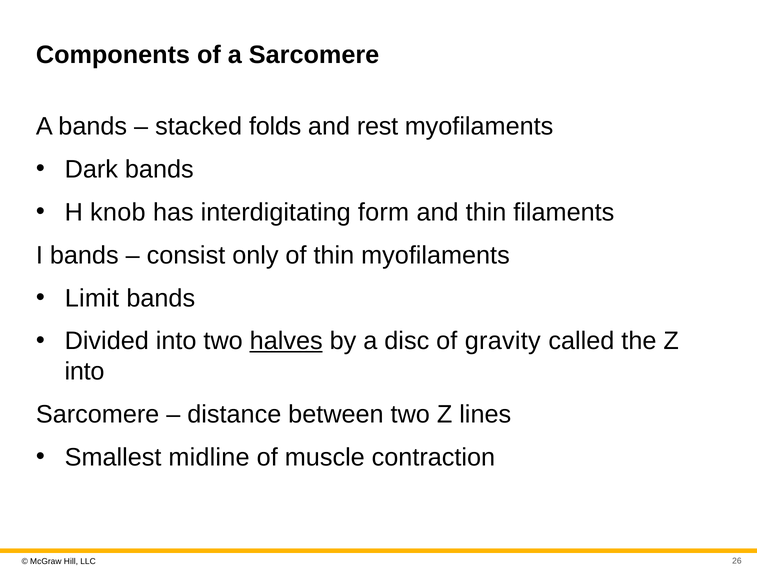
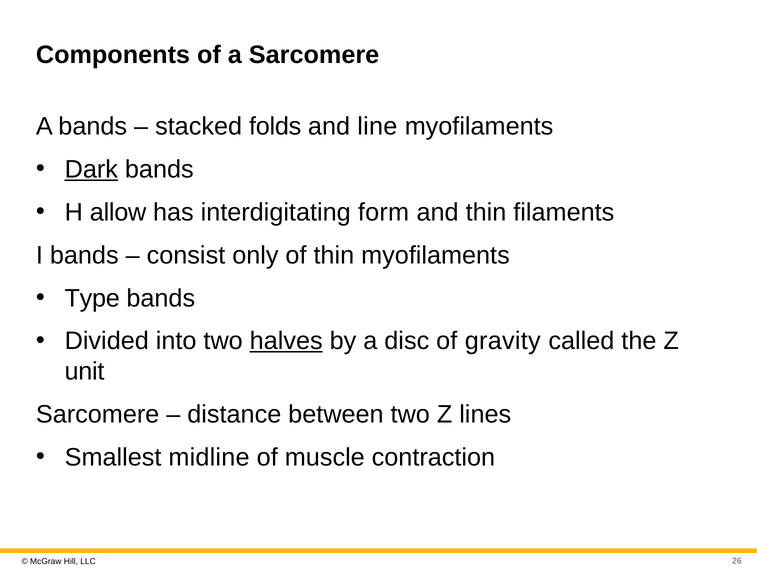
rest: rest -> line (377, 126)
Dark underline: none -> present (91, 169)
knob: knob -> allow (118, 212)
Limit: Limit -> Type (92, 298)
into: into -> unit (84, 371)
